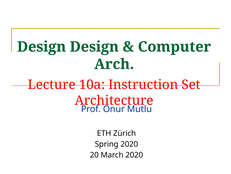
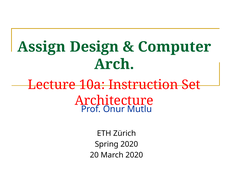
Design: Design -> Assign (41, 47)
